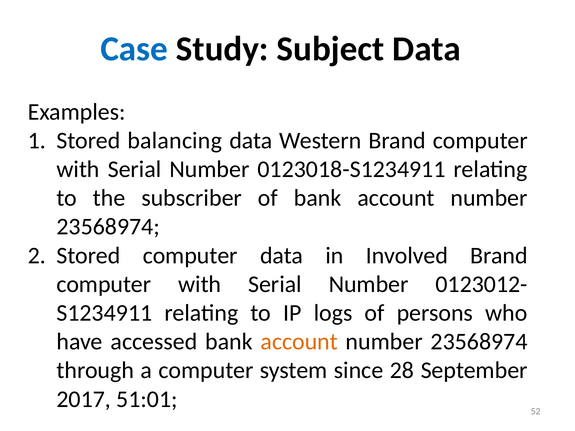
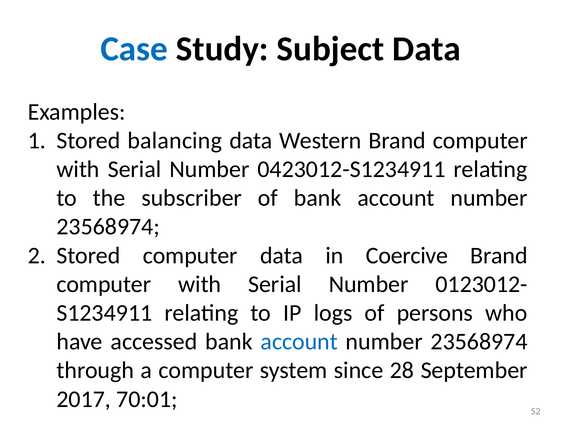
0123018-S1234911: 0123018-S1234911 -> 0423012-S1234911 (352, 169)
Involved: Involved -> Coercive (407, 256)
account colour: orange -> blue (299, 342)
51:01: 51:01 -> 70:01 (147, 399)
